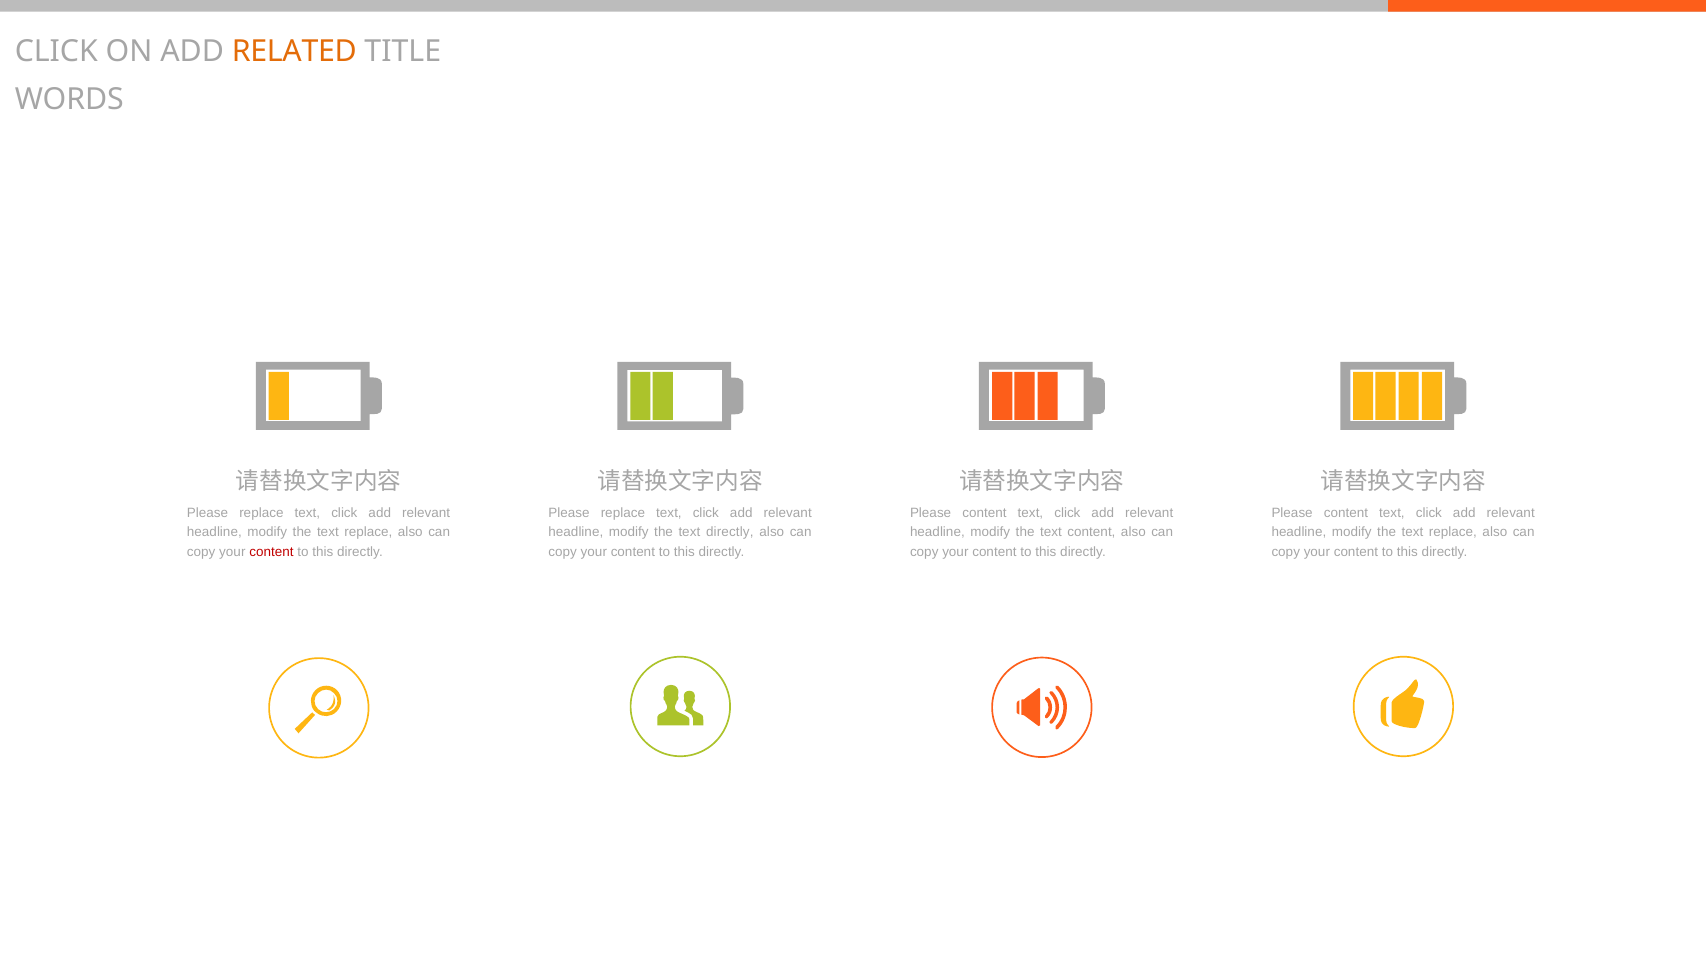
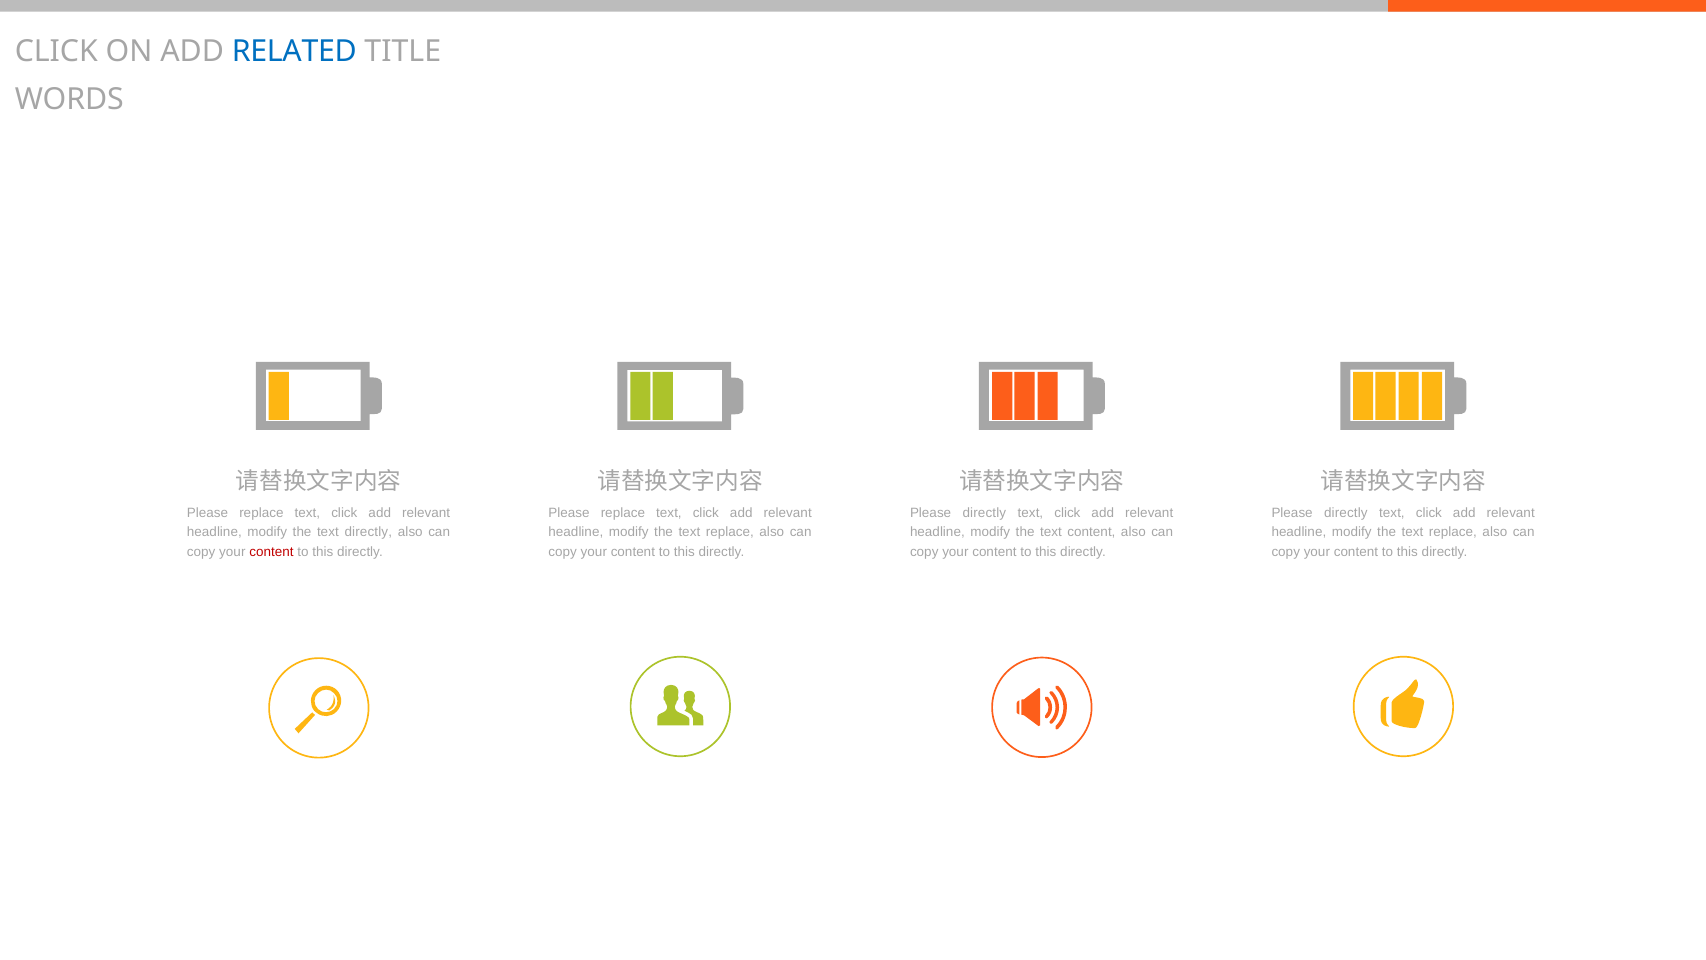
RELATED colour: orange -> blue (294, 52)
content: content -> directly (984, 513)
content: content -> directly (1346, 513)
replace: replace -> directly (368, 532)
directly: directly -> replace (730, 532)
